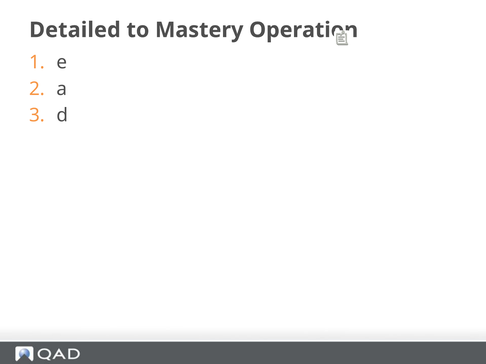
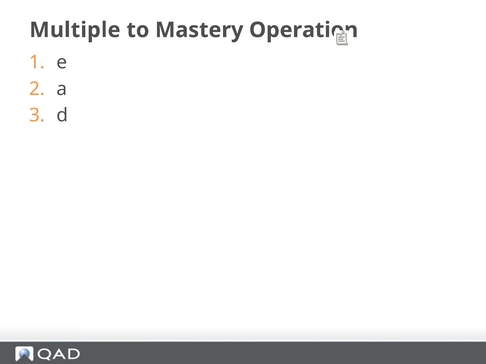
Detailed: Detailed -> Multiple (75, 30)
